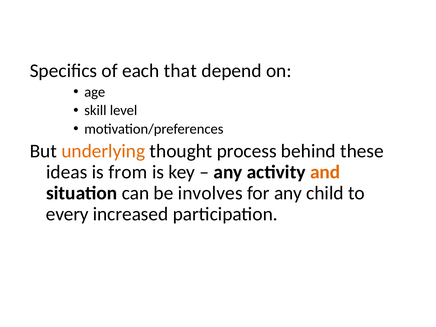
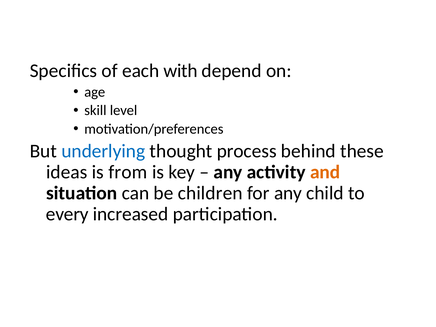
that: that -> with (181, 71)
underlying colour: orange -> blue (103, 151)
involves: involves -> children (210, 193)
